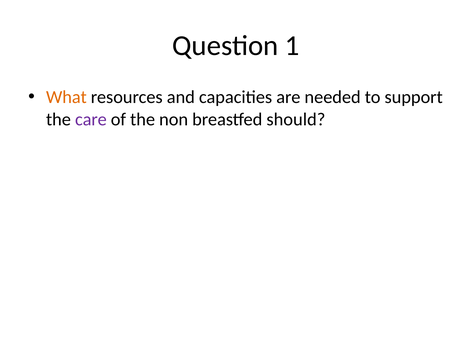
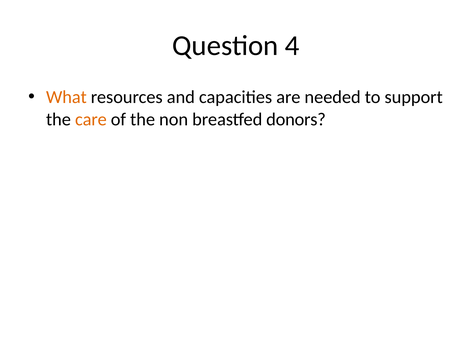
1: 1 -> 4 (292, 46)
care colour: purple -> orange (91, 119)
should: should -> donors (296, 119)
